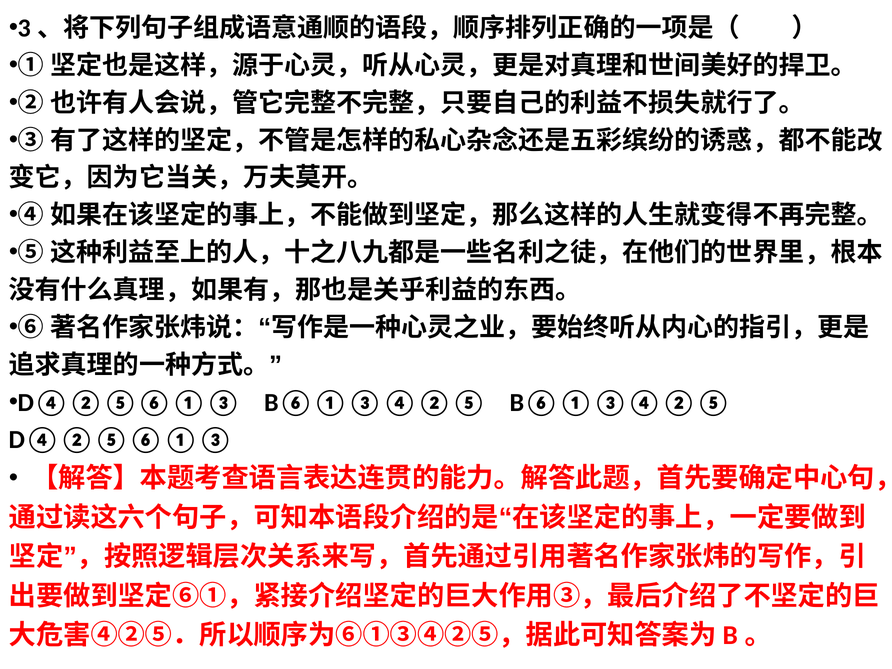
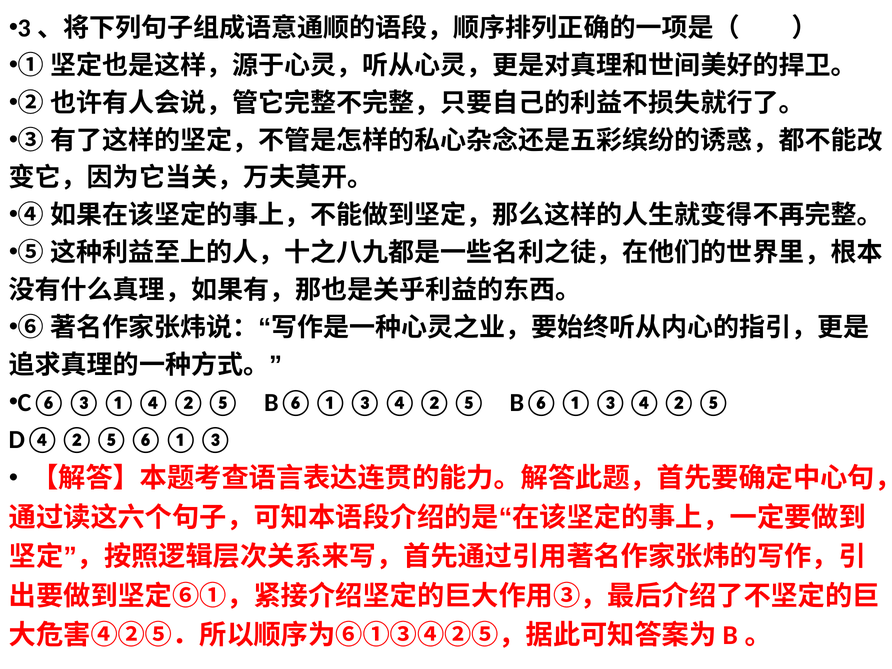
D④②⑤⑥①③: D④②⑤⑥①③ -> C⑥③①④②⑤ (129, 402)
